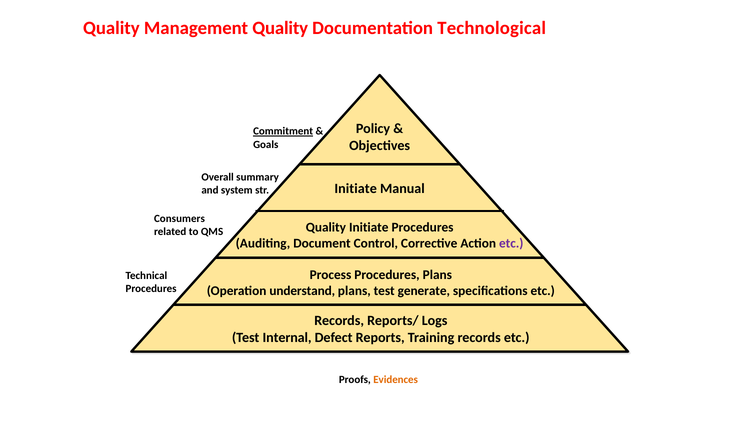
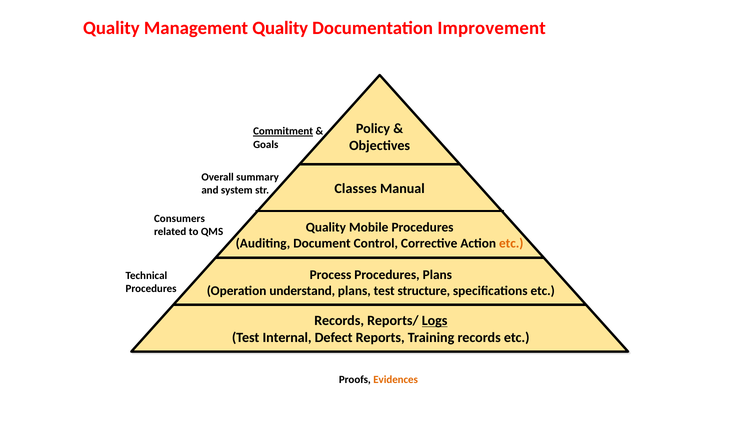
Technological: Technological -> Improvement (492, 28)
Initiate: Initiate -> Classes (356, 189)
Quality Initiate: Initiate -> Mobile (369, 227)
etc colour: purple -> orange (511, 243)
generate: generate -> structure (424, 291)
Logs underline: none -> present (435, 321)
